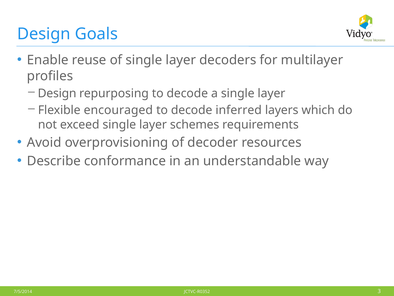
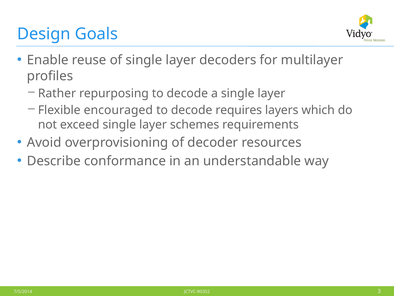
Design: Design -> Rather (57, 93)
inferred: inferred -> requires (239, 110)
